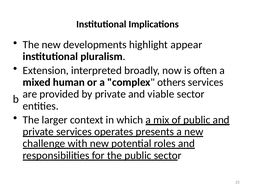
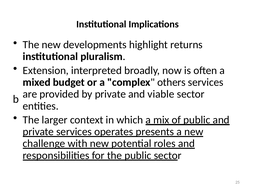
appear: appear -> returns (186, 45)
human: human -> budget (69, 82)
